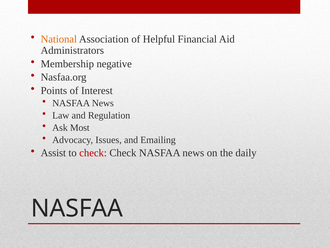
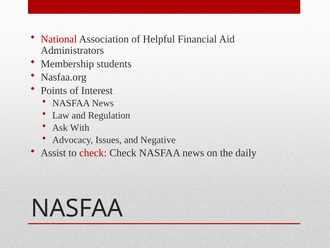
National colour: orange -> red (59, 39)
negative: negative -> students (114, 64)
Most: Most -> With (80, 127)
Emailing: Emailing -> Negative (158, 140)
